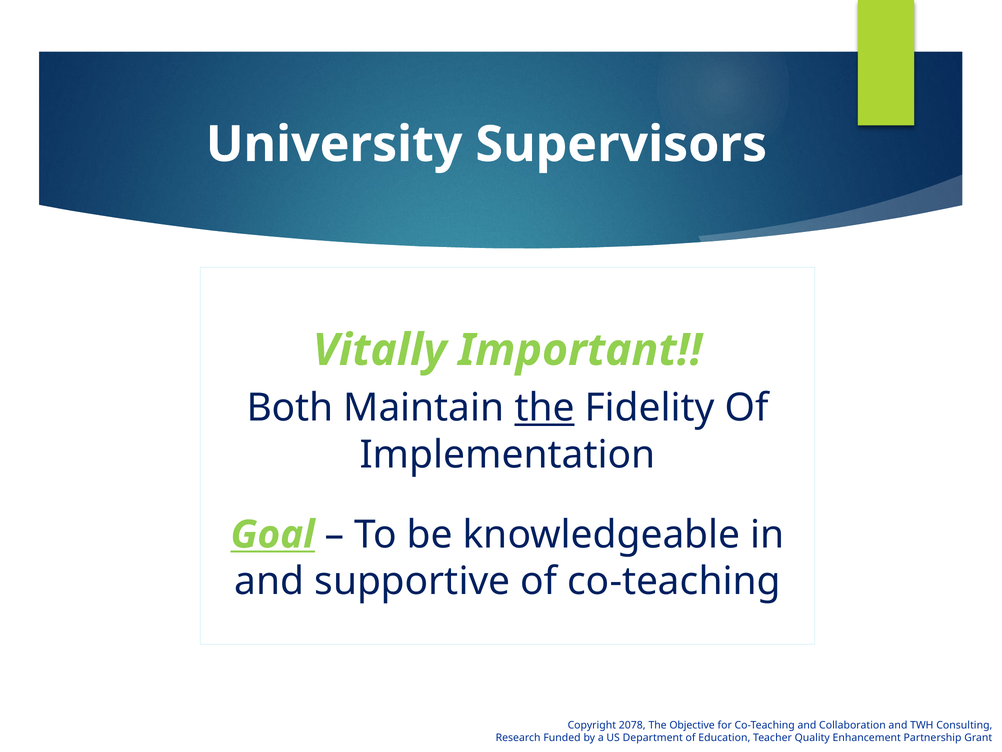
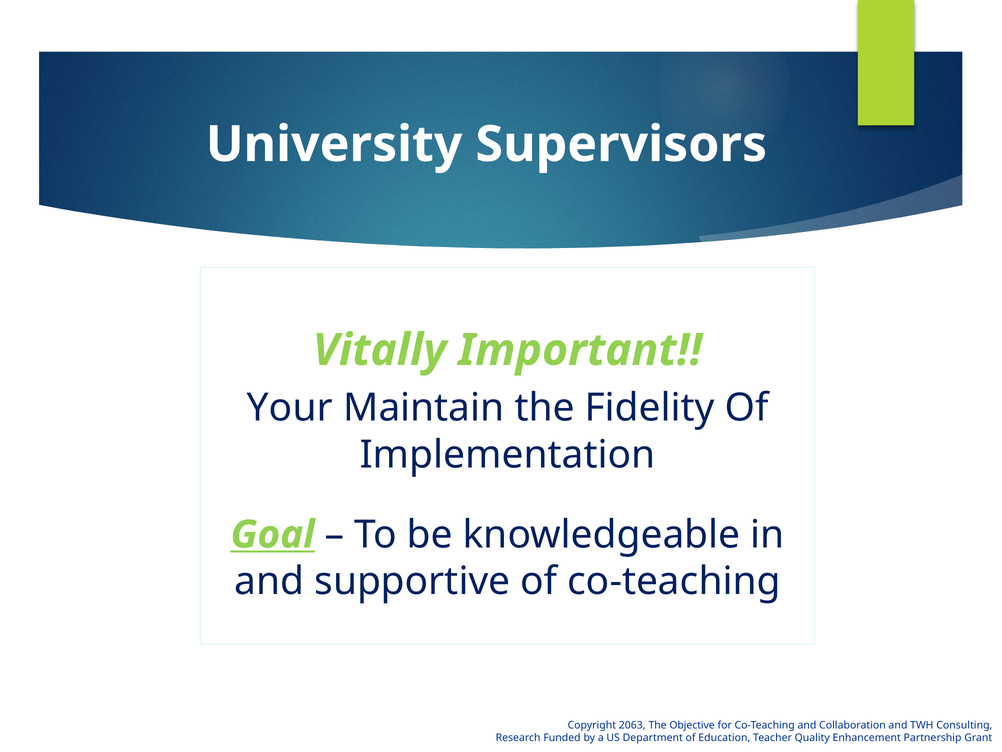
Both: Both -> Your (290, 408)
the underline: present -> none (545, 408)
2078: 2078 -> 2063 (632, 725)
